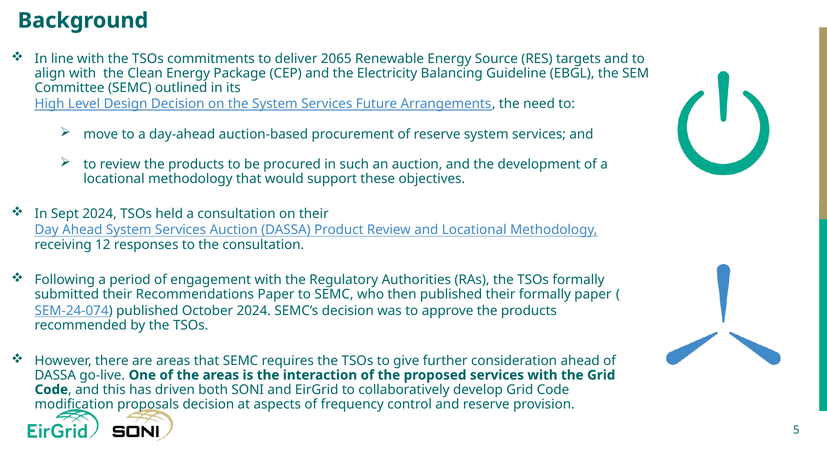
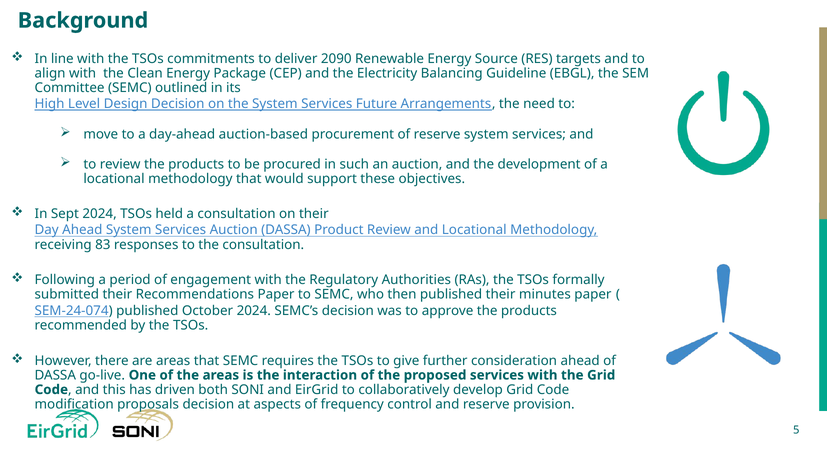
2065: 2065 -> 2090 (336, 59)
12: 12 -> 83 (103, 245)
their formally: formally -> minutes (545, 295)
